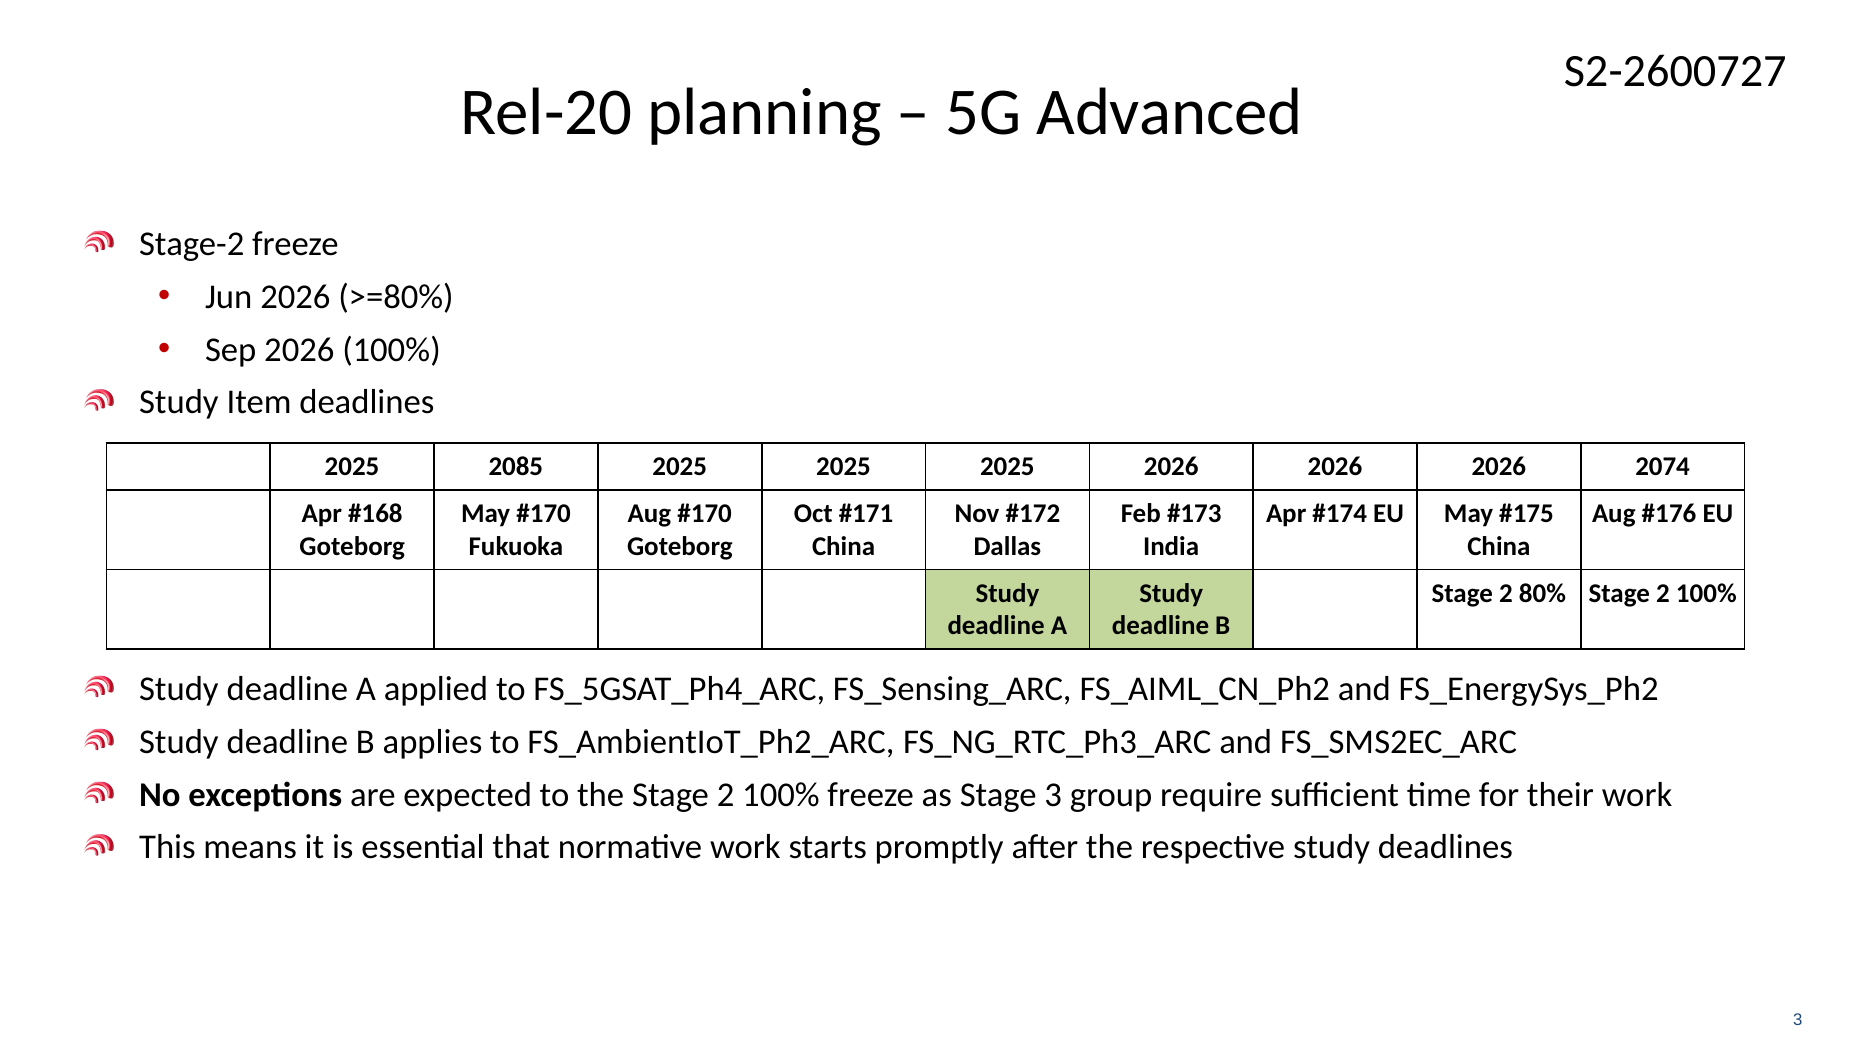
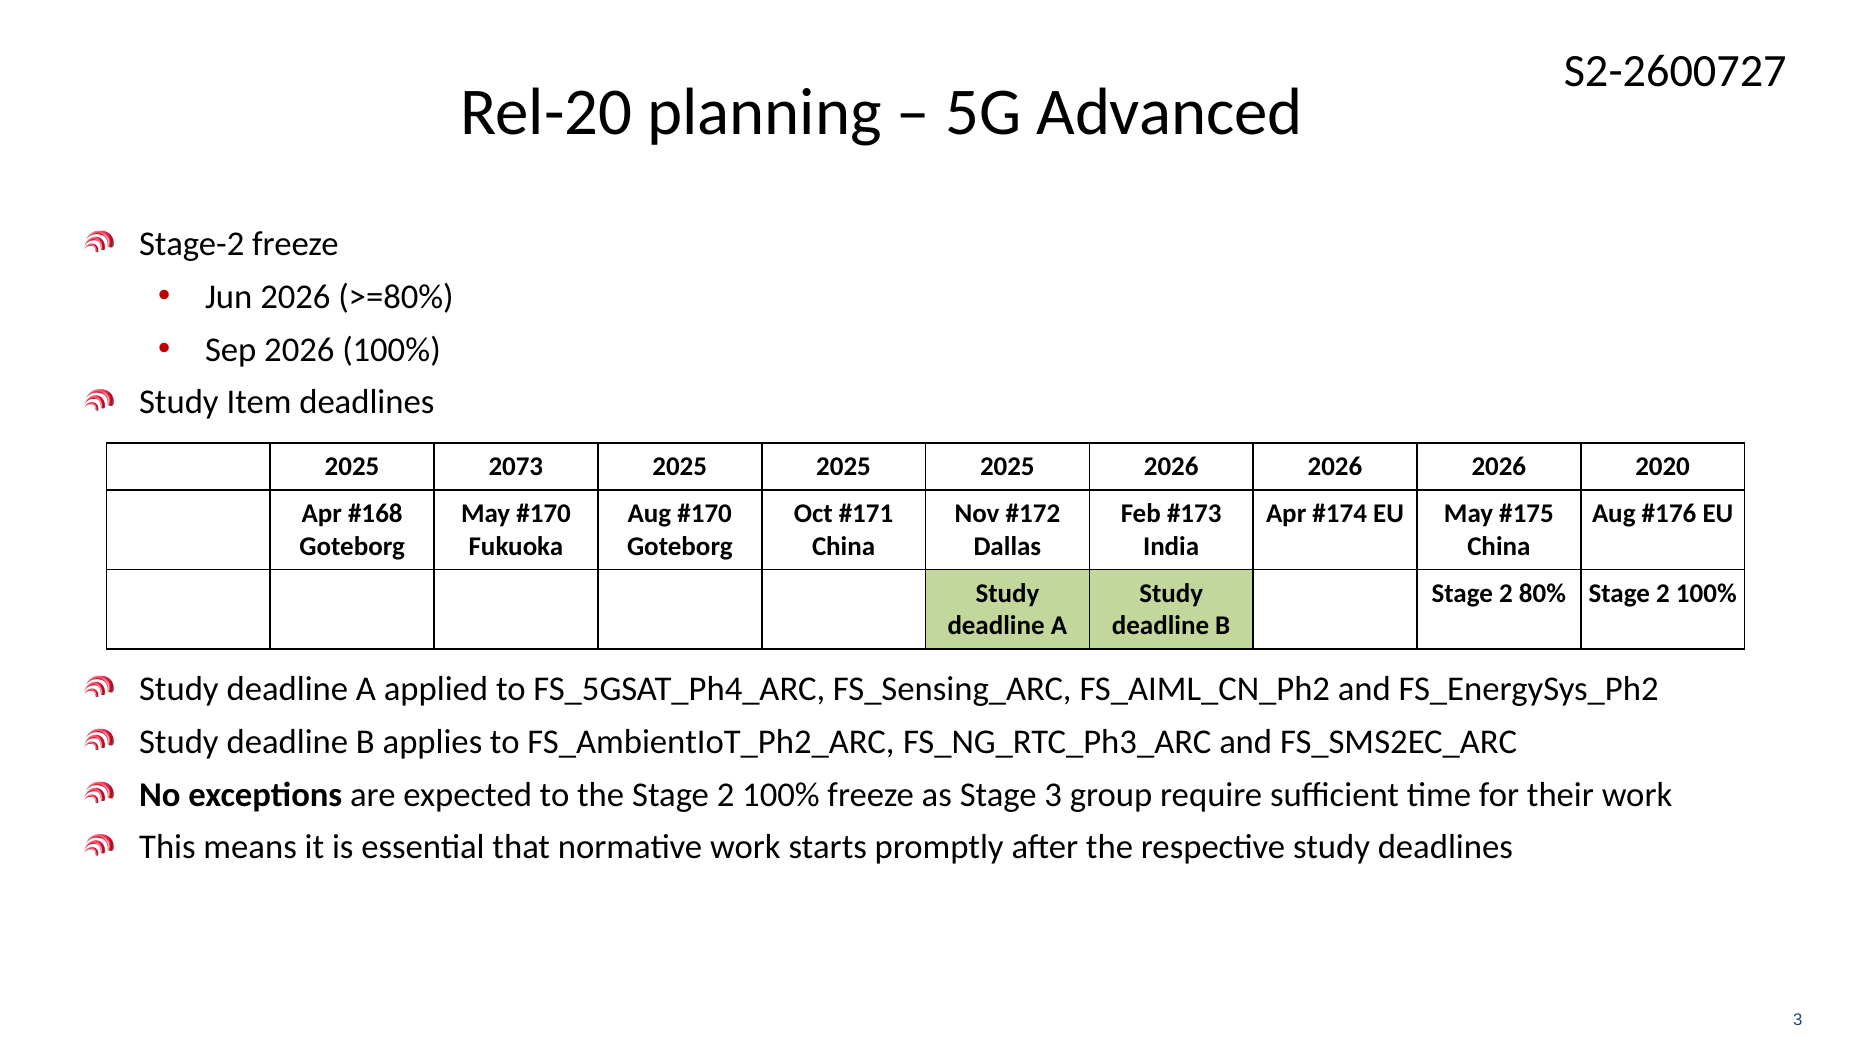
2085: 2085 -> 2073 (516, 467)
2074: 2074 -> 2020 (1663, 467)
